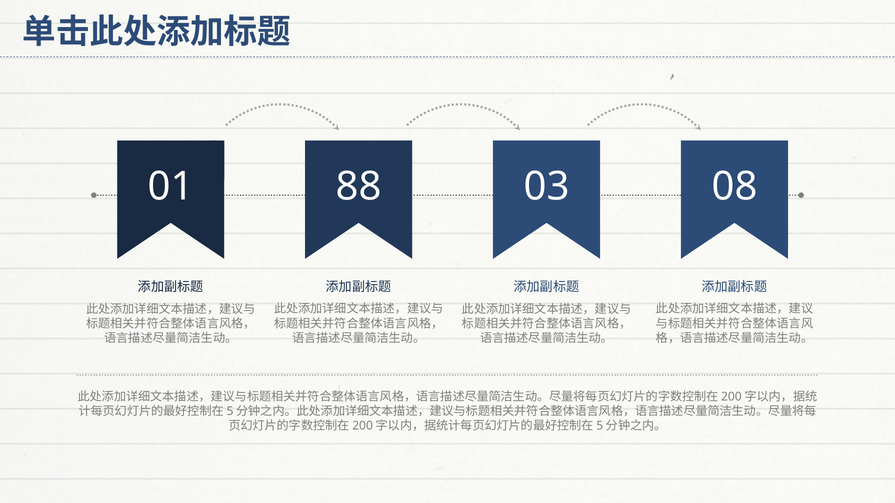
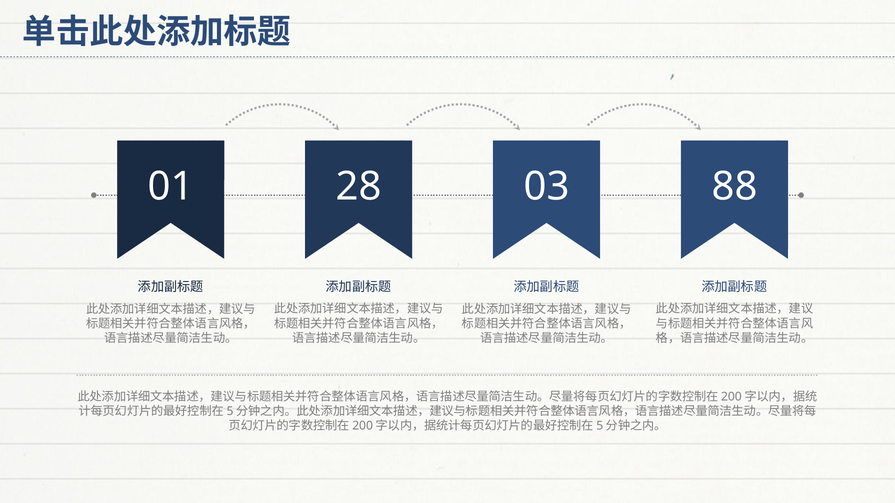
88: 88 -> 28 (359, 187)
08: 08 -> 88 (735, 187)
